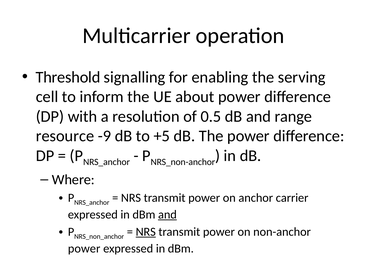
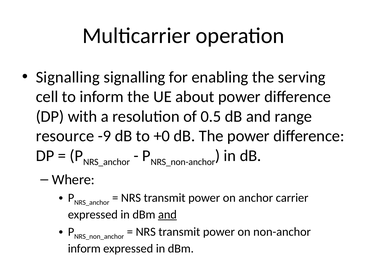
Threshold: Threshold -> Signalling (68, 77)
+5: +5 -> +0 (162, 136)
NRS underline: present -> none (146, 231)
power: power -> inform (84, 248)
